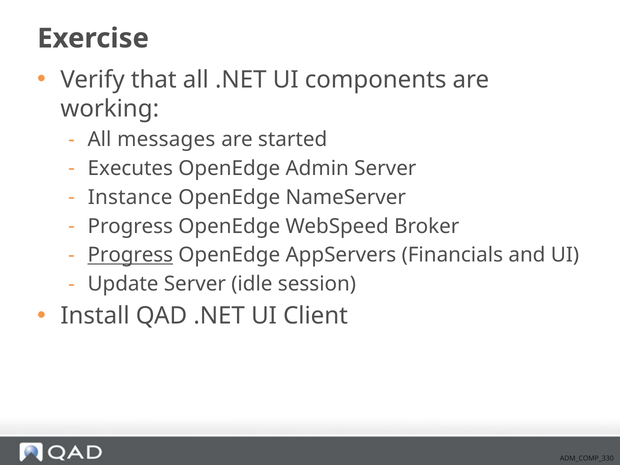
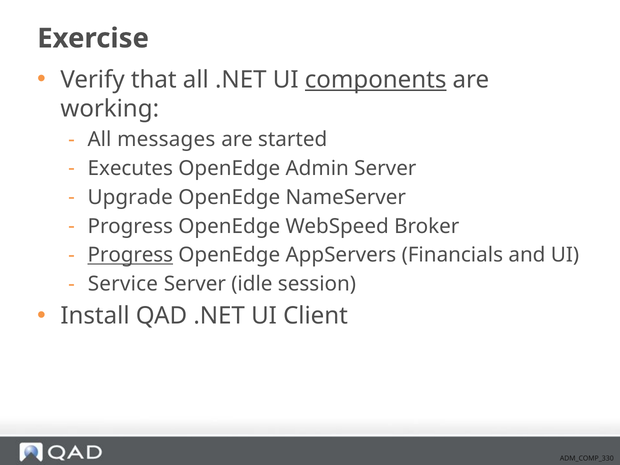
components underline: none -> present (376, 80)
Instance: Instance -> Upgrade (130, 197)
Update: Update -> Service (123, 284)
